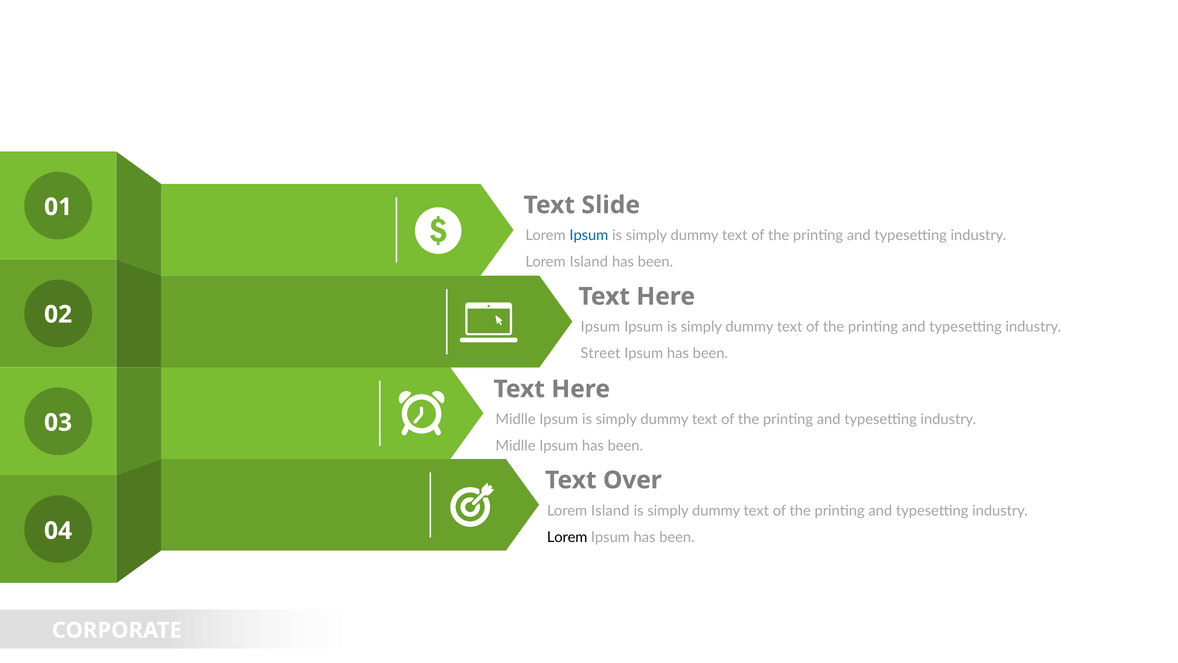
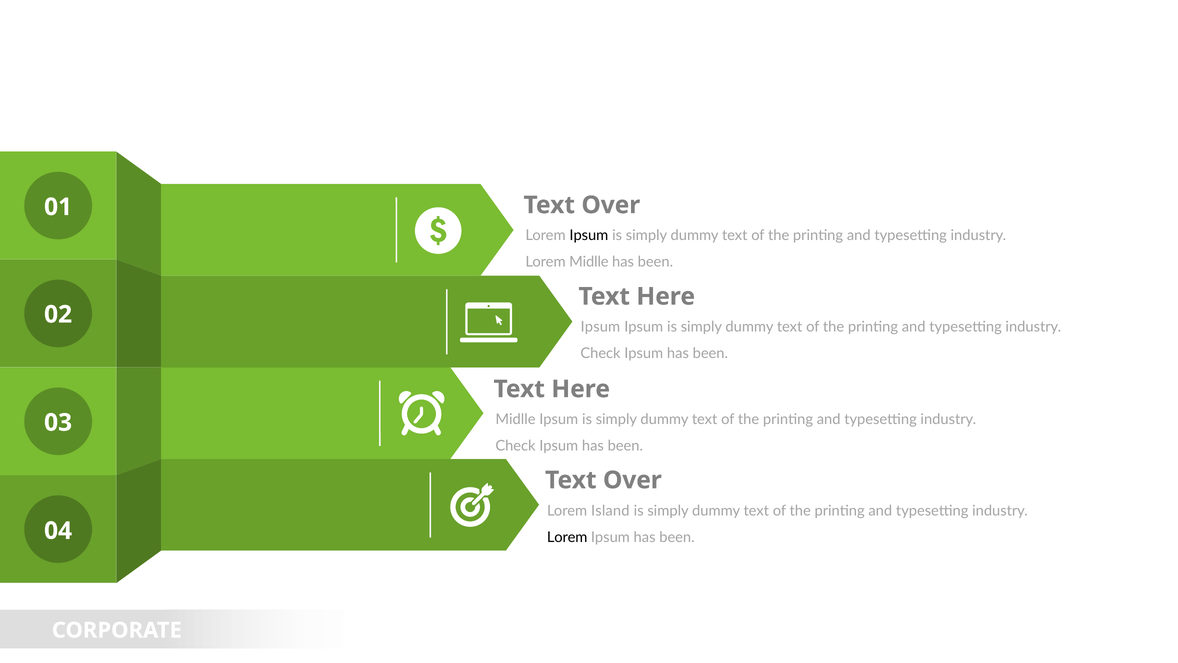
Slide: Slide -> Over (611, 205)
Ipsum colour: blue -> black (589, 235)
Island: Island -> Midlle (589, 262)
Street: Street -> Check (600, 353)
Midlle: Midlle -> Check (515, 446)
